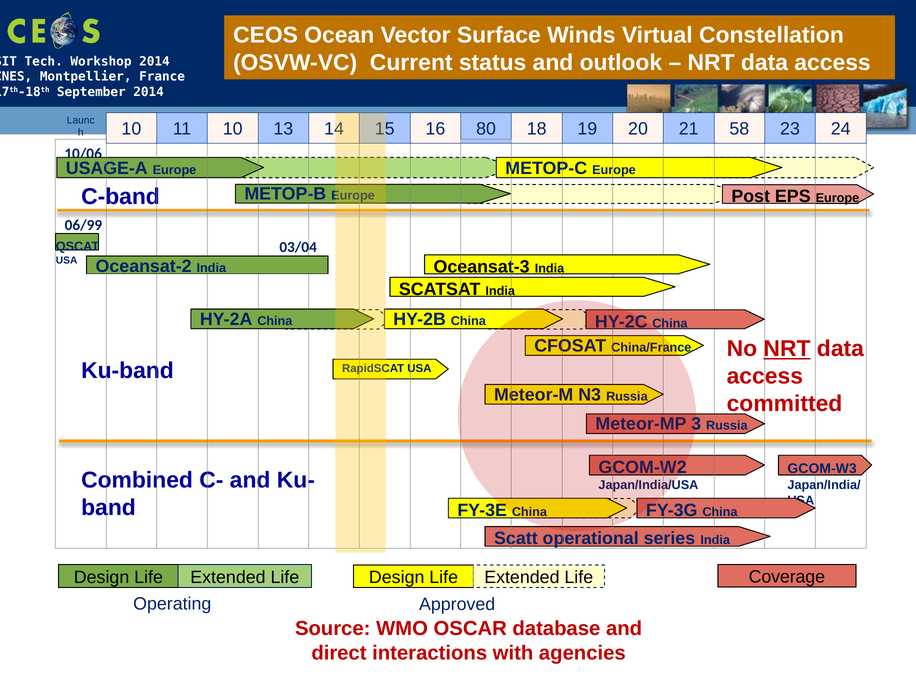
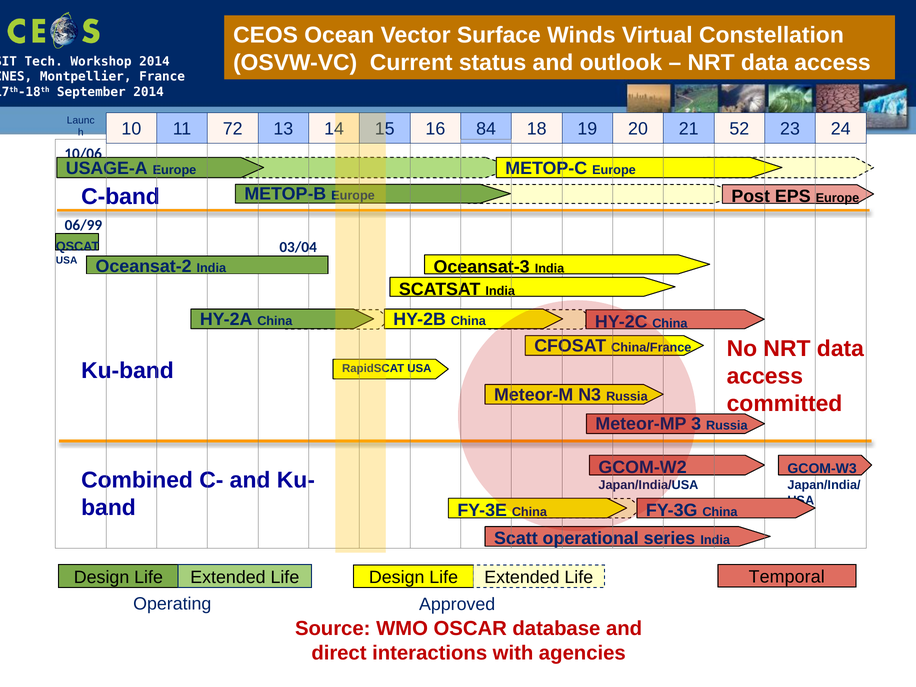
11 10: 10 -> 72 (233, 129)
80: 80 -> 84 (486, 129)
58: 58 -> 52 (739, 129)
NRT underline: present -> none (787, 349)
Coverage: Coverage -> Temporal (787, 577)
